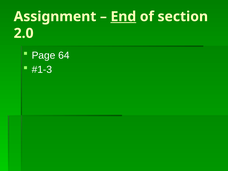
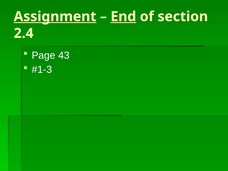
Assignment underline: none -> present (55, 17)
2.0: 2.0 -> 2.4 (24, 33)
64: 64 -> 43 (64, 55)
